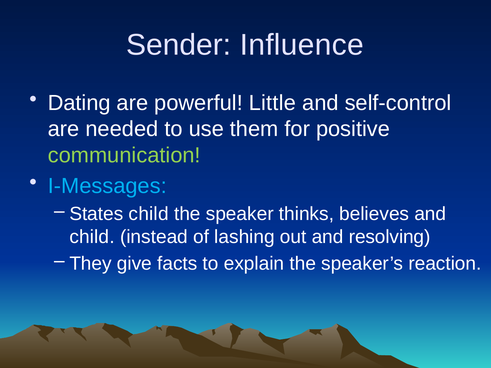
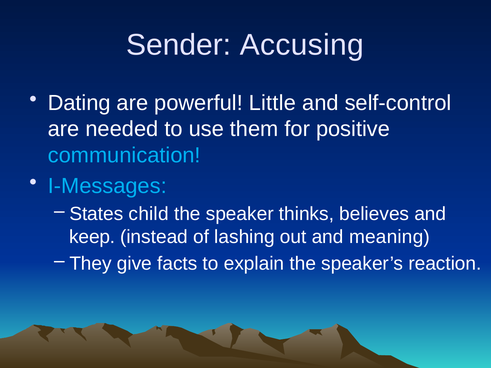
Influence: Influence -> Accusing (302, 45)
communication colour: light green -> light blue (124, 155)
child: child -> keep (92, 237)
resolving: resolving -> meaning (389, 237)
